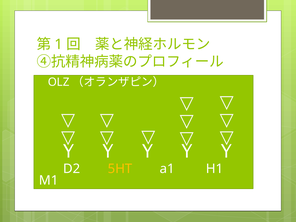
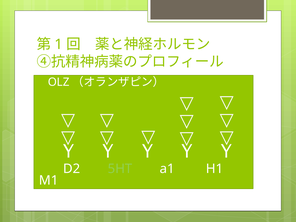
5HT colour: yellow -> light green (120, 169)
